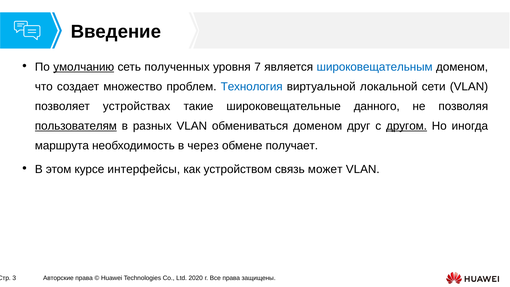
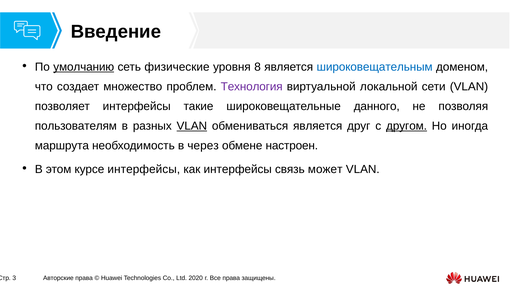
полученных: полученных -> физические (177, 67)
7: 7 -> 8 (258, 67)
Технология colour: blue -> purple (252, 87)
позволяет устройствах: устройствах -> интерфейсы (137, 106)
пользователям underline: present -> none (76, 126)
VLAN underline: none -> present (192, 126)
обмениваться доменом: доменом -> является (318, 126)
получает: получает -> настроен (292, 146)
как устройством: устройством -> интерфейсы (238, 169)
